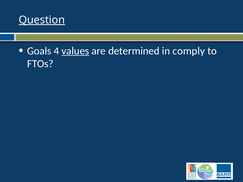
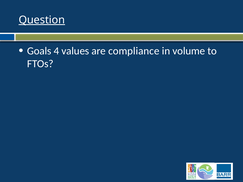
values underline: present -> none (75, 51)
determined: determined -> compliance (134, 51)
comply: comply -> volume (189, 51)
